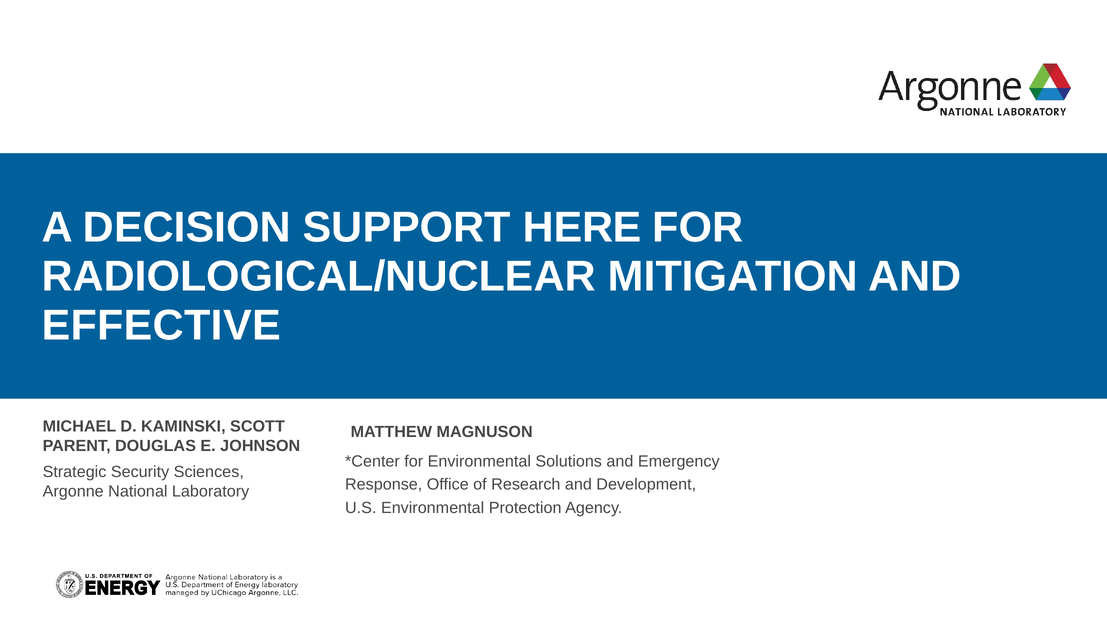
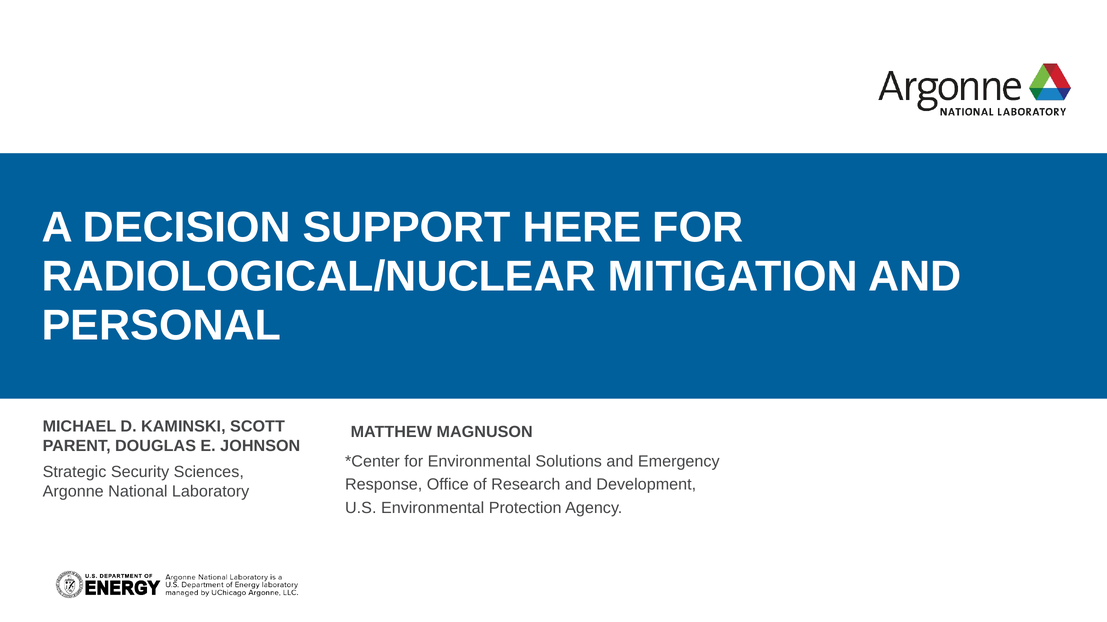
EFFECTIVE: EFFECTIVE -> PERSONAL (161, 326)
